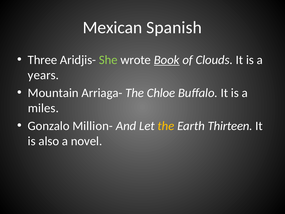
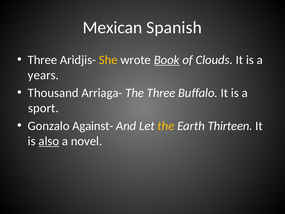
She colour: light green -> yellow (108, 60)
Mountain: Mountain -> Thousand (53, 93)
The Chloe: Chloe -> Three (161, 93)
miles: miles -> sport (43, 108)
Million-: Million- -> Against- (93, 126)
also underline: none -> present (49, 141)
